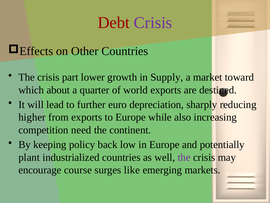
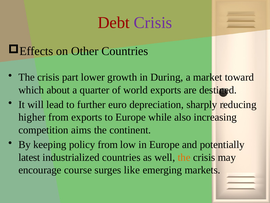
Supply: Supply -> During (167, 77)
need: need -> aims (81, 130)
policy back: back -> from (108, 144)
plant: plant -> latest (29, 157)
the colour: purple -> orange (184, 157)
